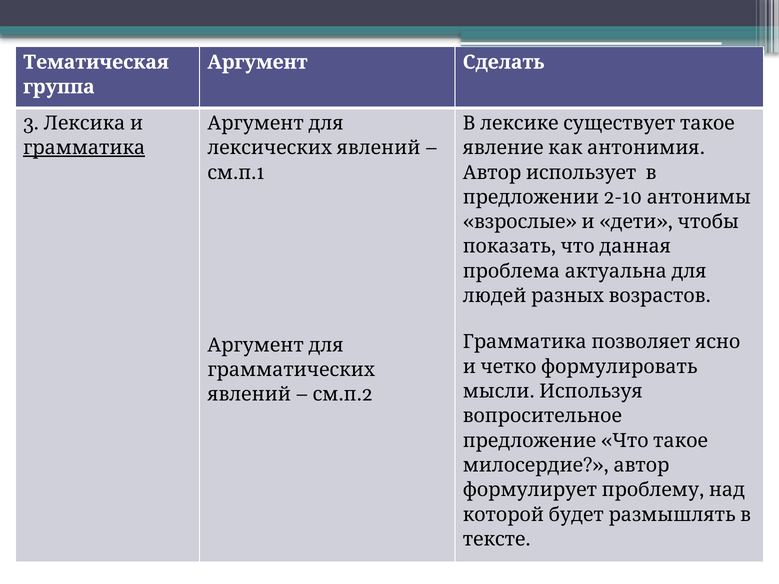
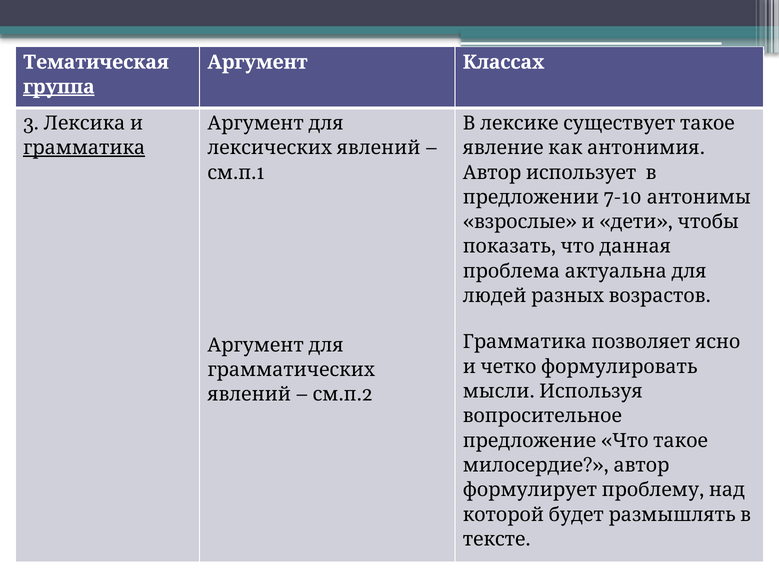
Сделать: Сделать -> Классах (504, 62)
группа underline: none -> present (59, 87)
2-10: 2-10 -> 7-10 (623, 197)
